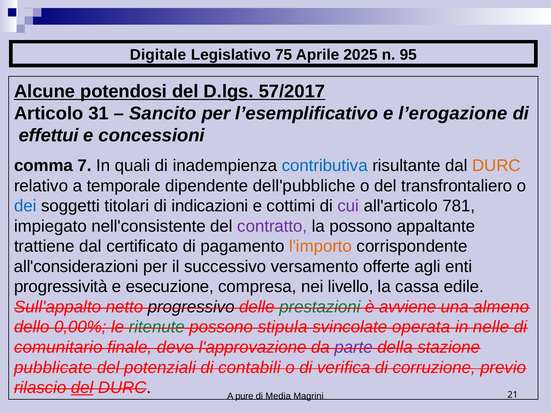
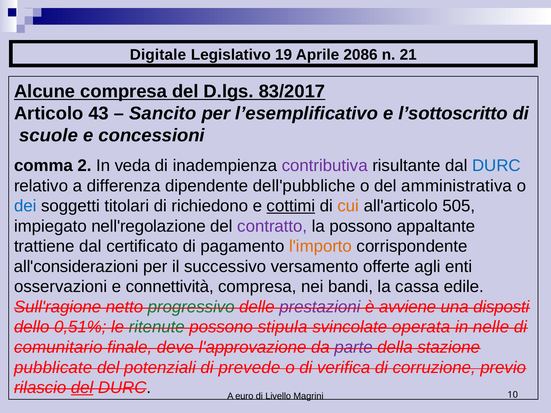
75: 75 -> 19 (284, 55)
2025: 2025 -> 2086 (361, 55)
95: 95 -> 21 (408, 55)
Alcune potendosi: potendosi -> compresa (124, 91)
57/2017: 57/2017 -> 83/2017 (292, 91)
31: 31 -> 43 (99, 113)
l’erogazione: l’erogazione -> l’sottoscritto (453, 113)
effettui: effettui -> scuole (49, 136)
7: 7 -> 2 (84, 166)
quali: quali -> veda (133, 166)
contributiva colour: blue -> purple (325, 166)
DURC colour: orange -> blue (496, 166)
temporale: temporale -> differenza (124, 186)
transfrontaliero: transfrontaliero -> amministrativa (457, 186)
indicazioni: indicazioni -> richiedono (210, 206)
cottimi underline: none -> present (291, 206)
cui colour: purple -> orange (348, 206)
781: 781 -> 505 (459, 206)
nell'consistente: nell'consistente -> nell'regolazione (149, 226)
progressività: progressività -> osservazioni (61, 287)
esecuzione: esecuzione -> connettività (170, 287)
livello: livello -> bandi (351, 287)
Sull'appalto: Sull'appalto -> Sull'ragione (58, 307)
progressivo colour: black -> green (191, 307)
prestazioni colour: green -> purple (320, 307)
almeno: almeno -> disposti (501, 307)
0,00%: 0,00% -> 0,51% (80, 327)
contabili: contabili -> prevede (249, 368)
pure: pure -> euro (244, 396)
Media: Media -> Livello (278, 396)
21: 21 -> 10 (513, 395)
